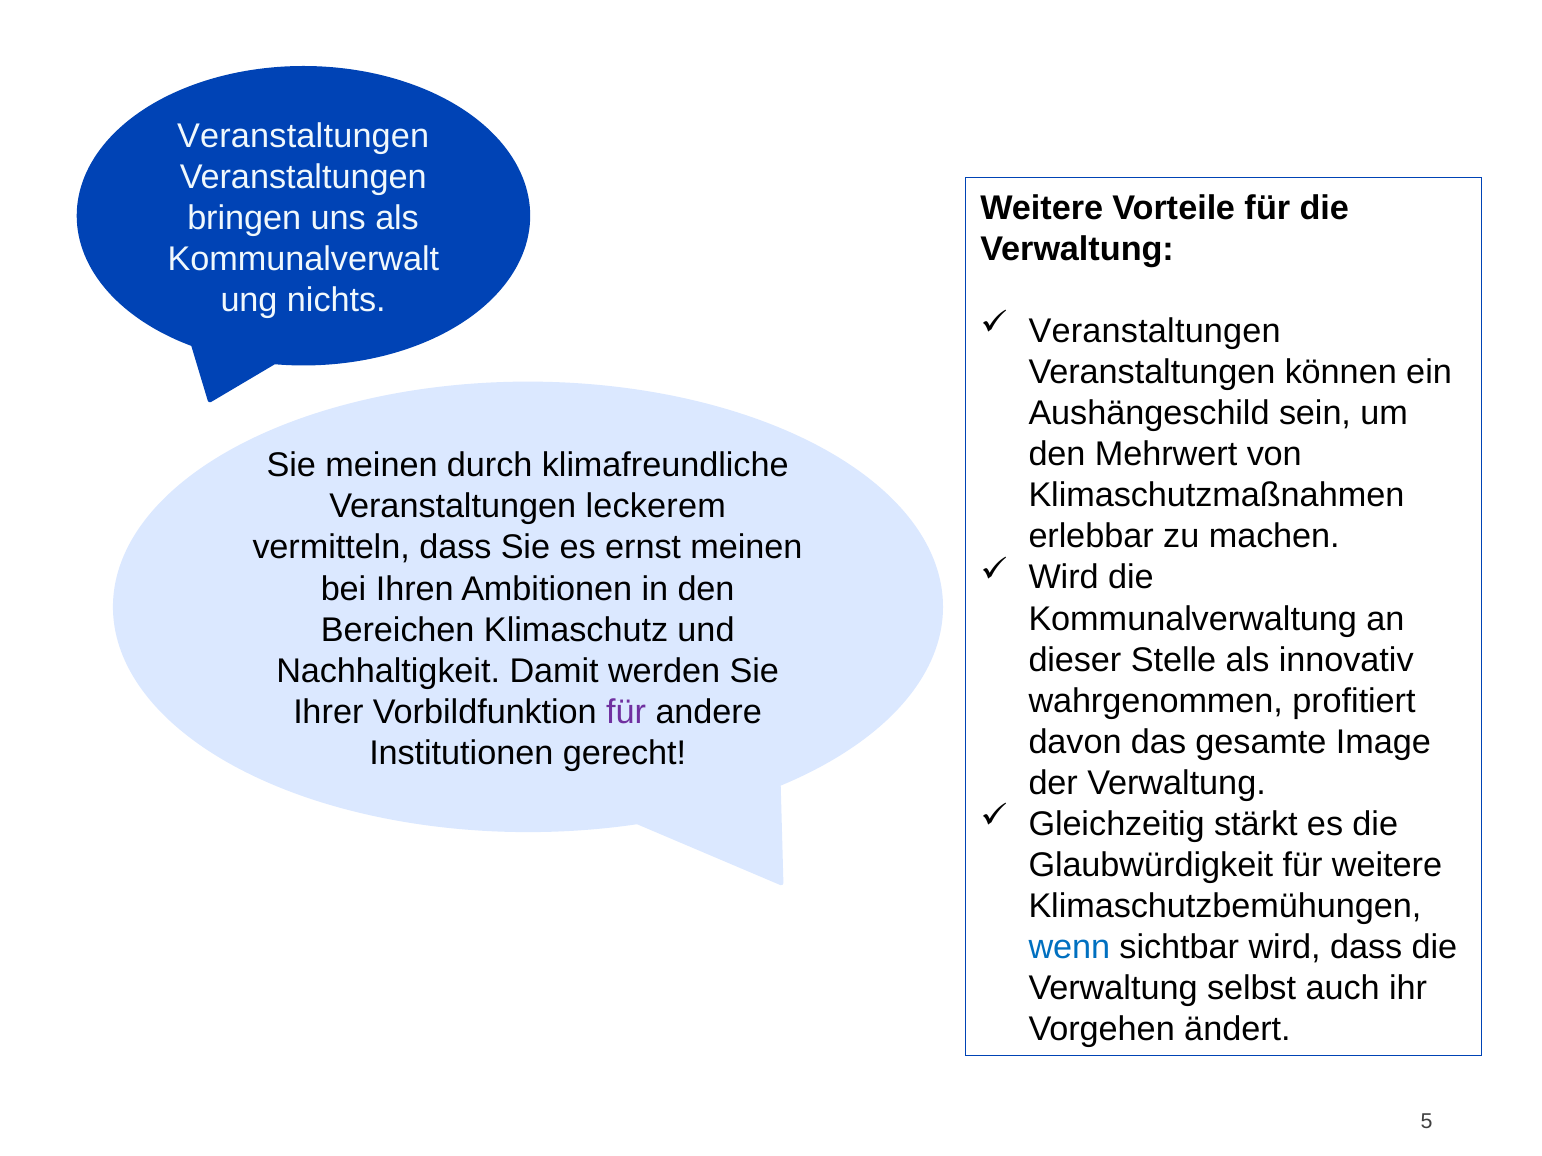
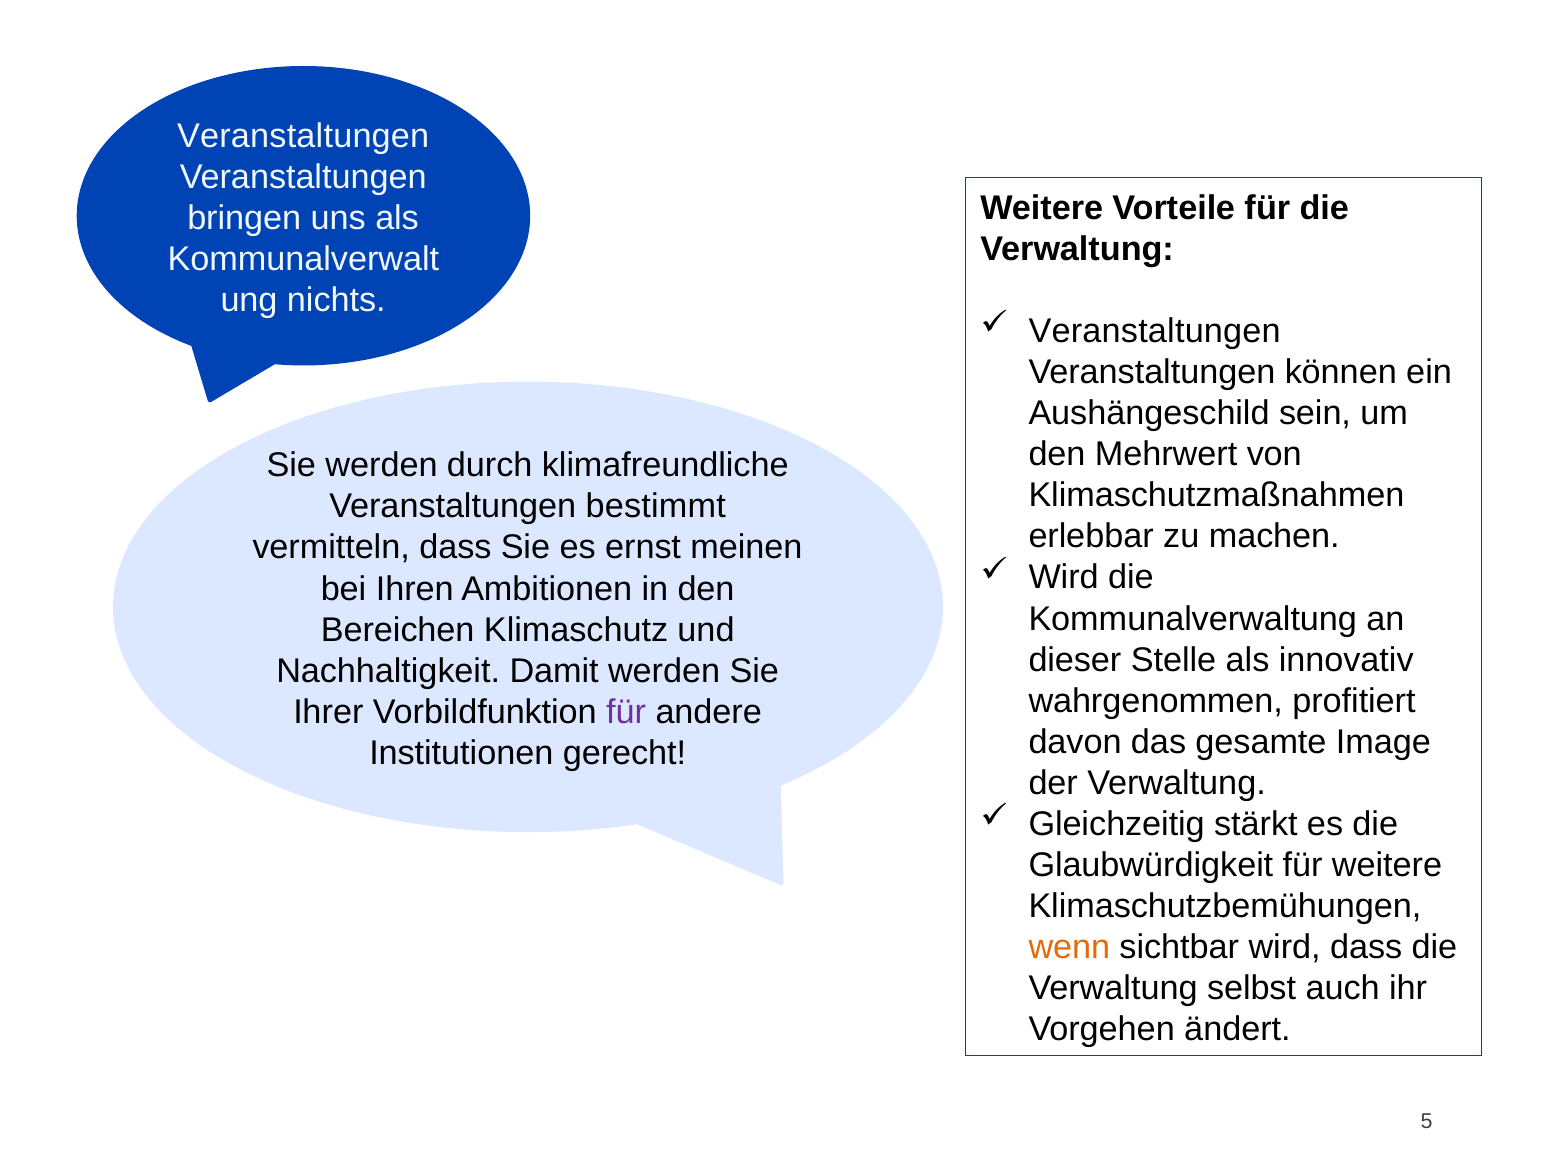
Sie meinen: meinen -> werden (381, 466)
leckerem: leckerem -> bestimmt (656, 507)
wenn colour: blue -> orange (1069, 948)
